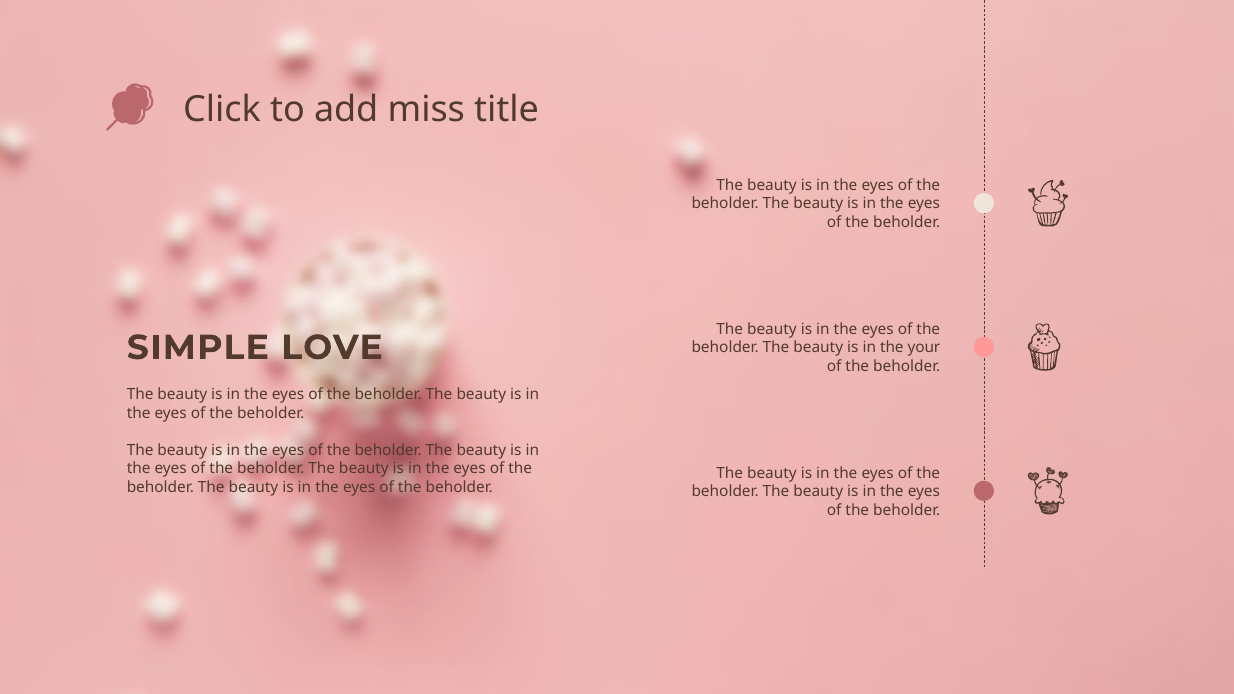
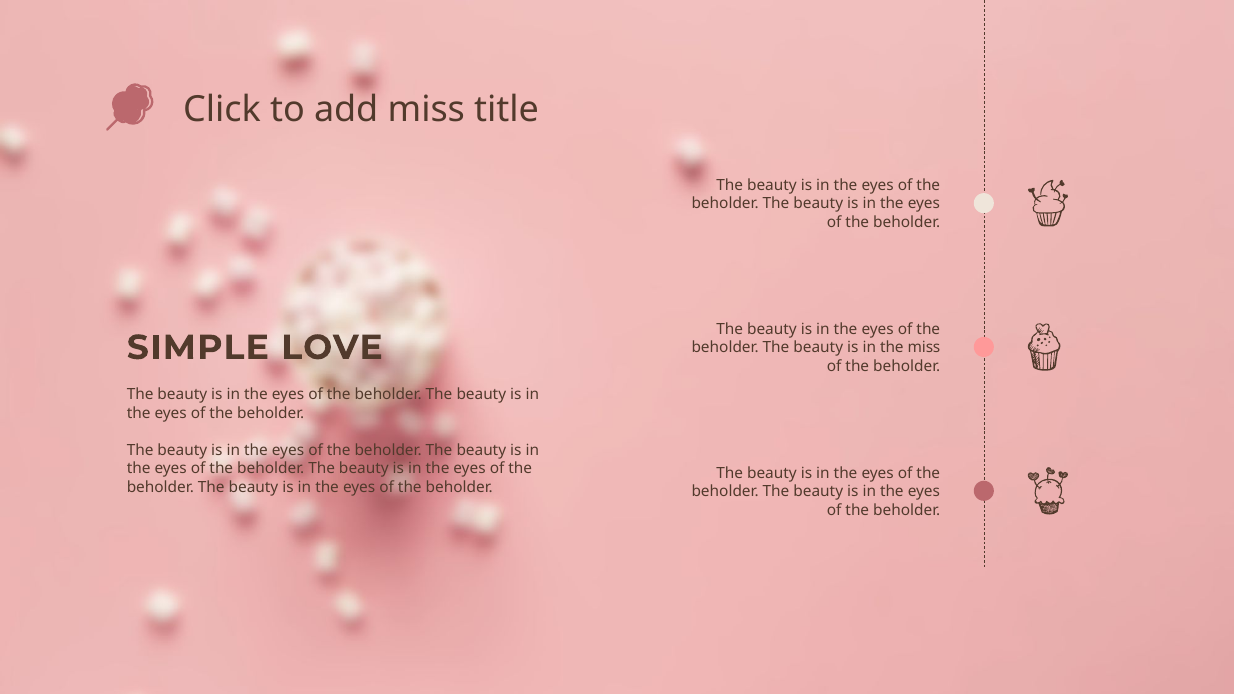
the your: your -> miss (924, 348)
